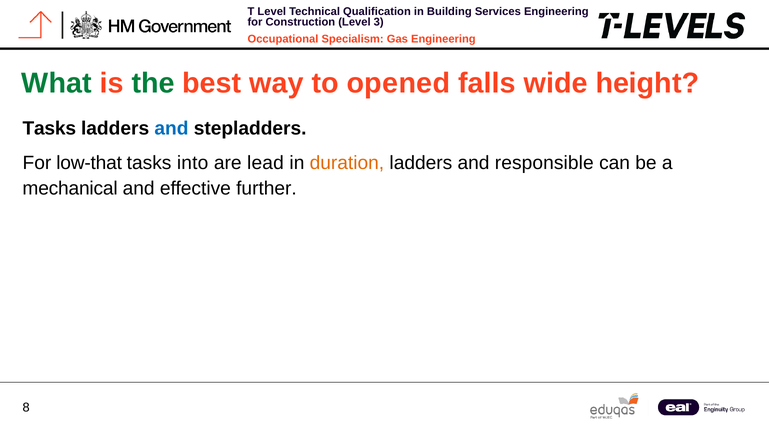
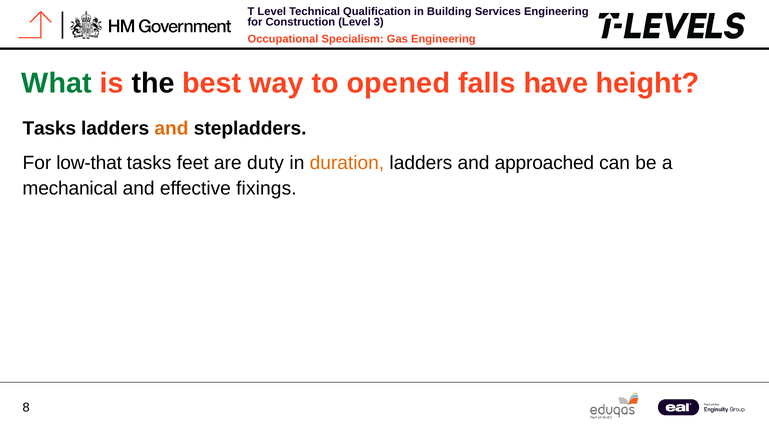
the colour: green -> black (153, 83)
wide: wide -> have (556, 83)
and colour: blue -> orange (171, 128)
into: into -> feet (193, 163)
lead: lead -> duty (265, 163)
responsible: responsible -> approached (544, 163)
further: further -> fixings (266, 188)
